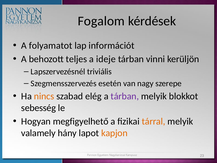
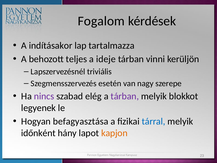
folyamatot: folyamatot -> indításakor (51, 46)
információt: információt -> tartalmazza (112, 46)
nincs colour: orange -> purple (44, 96)
sebesség: sebesség -> legyenek (39, 108)
megfigyelhető: megfigyelhető -> befagyasztása (81, 121)
tárral colour: orange -> blue (154, 121)
valamely: valamely -> időnként (38, 133)
